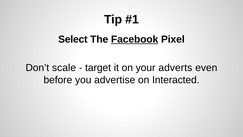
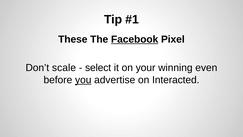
Select: Select -> These (73, 39)
target: target -> select (98, 68)
adverts: adverts -> winning (175, 68)
you underline: none -> present (83, 80)
